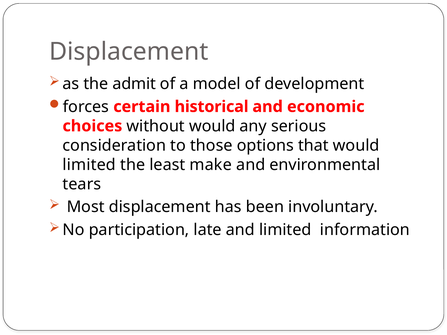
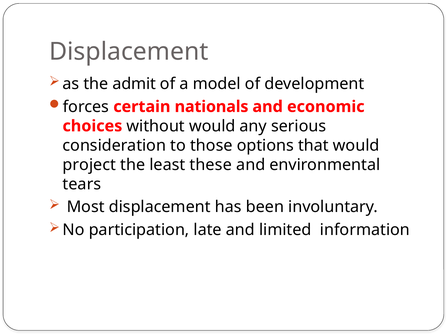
historical: historical -> nationals (212, 107)
limited: limited -> project (89, 165)
make: make -> these (211, 165)
